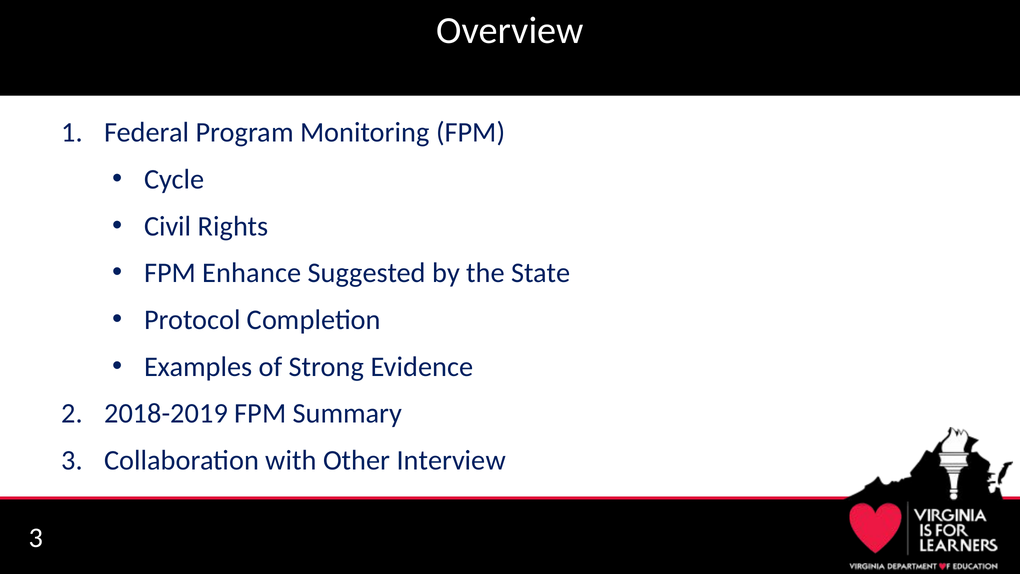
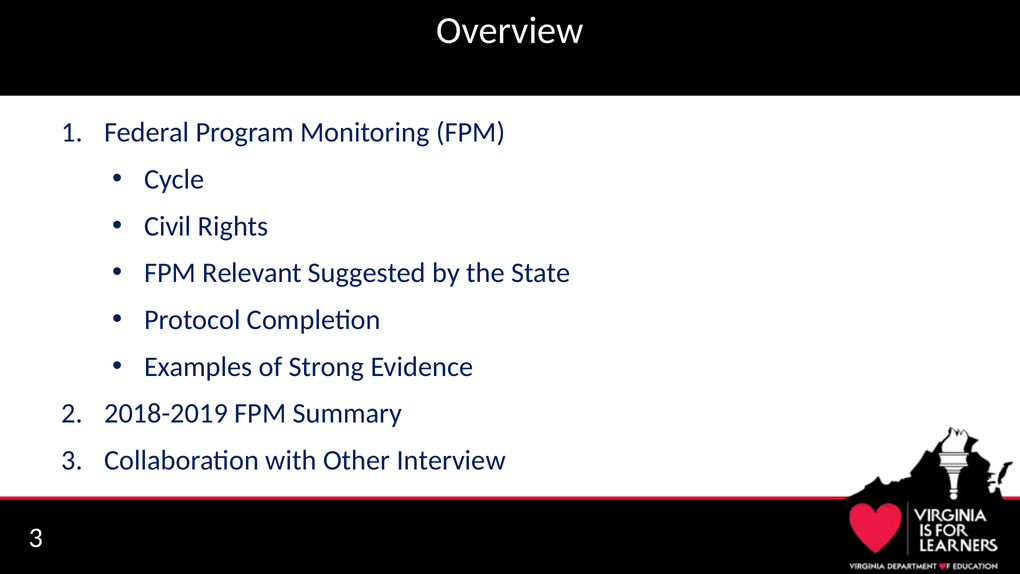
Enhance: Enhance -> Relevant (252, 273)
